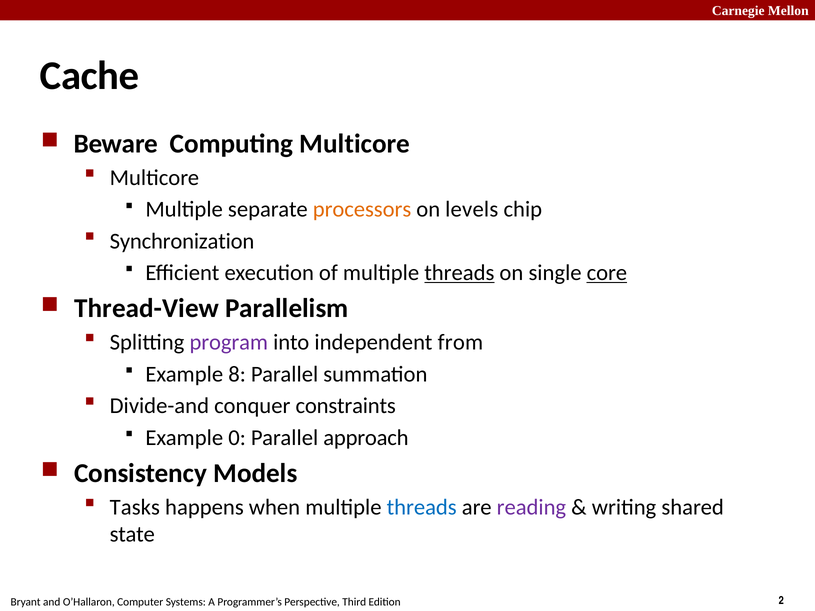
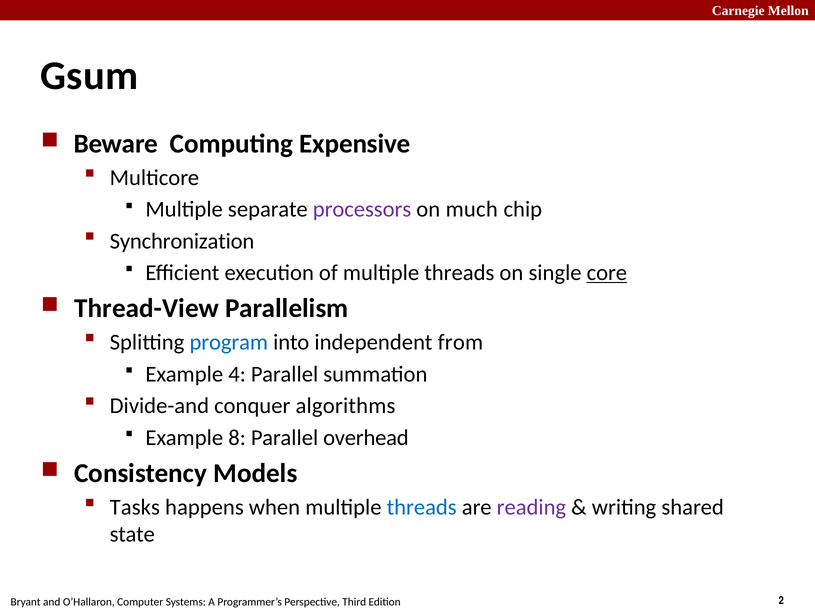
Cache: Cache -> Gsum (89, 76)
Computing Multicore: Multicore -> Expensive (355, 144)
processors colour: orange -> purple (362, 209)
levels: levels -> much (472, 209)
threads underline: present -> none (459, 273)
program colour: purple -> blue (229, 343)
8: 8 -> 4 (237, 374)
constraints: constraints -> algorithms (345, 406)
0: 0 -> 8 (237, 438)
approach: approach -> overhead (366, 438)
